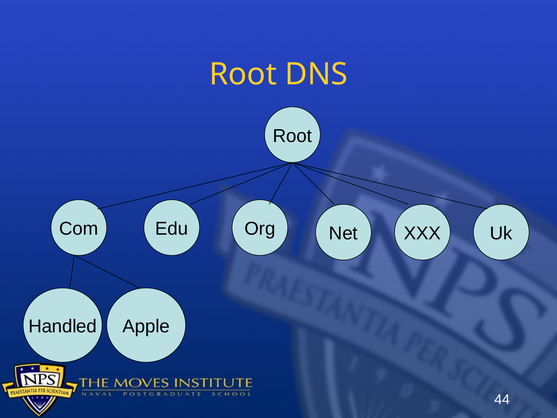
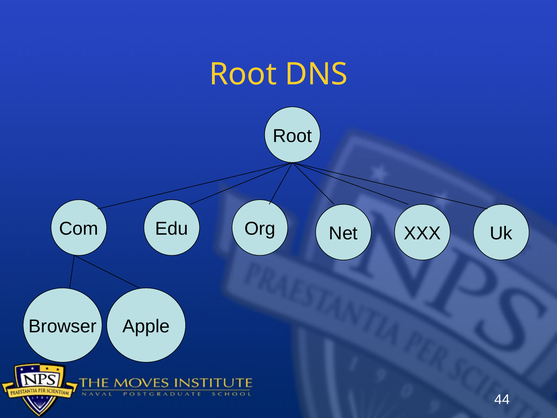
Handled: Handled -> Browser (63, 326)
